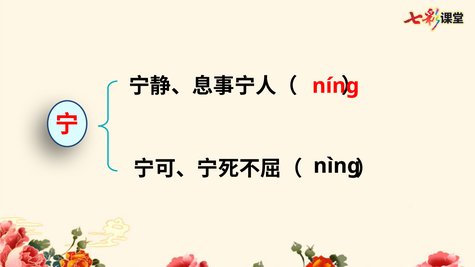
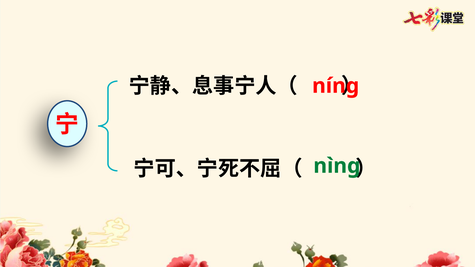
nìng colour: black -> green (337, 166)
